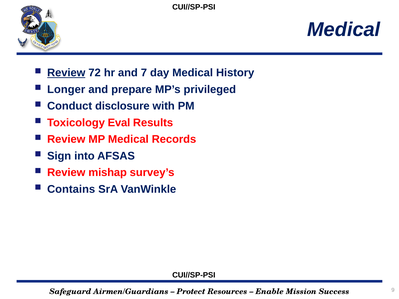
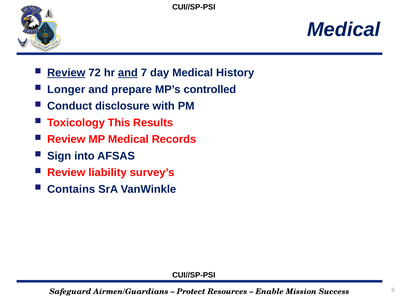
and underline: none -> present (128, 73)
privileged: privileged -> controlled (210, 90)
Eval: Eval -> This (119, 123)
mishap: mishap -> liability (108, 173)
